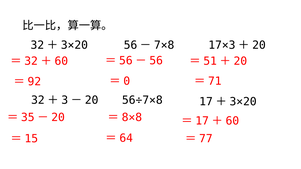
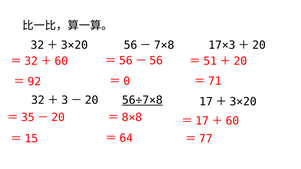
56÷7×8 underline: none -> present (142, 100)
